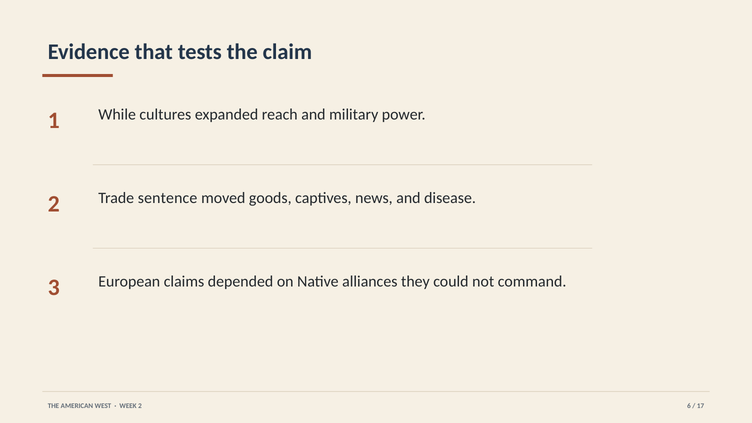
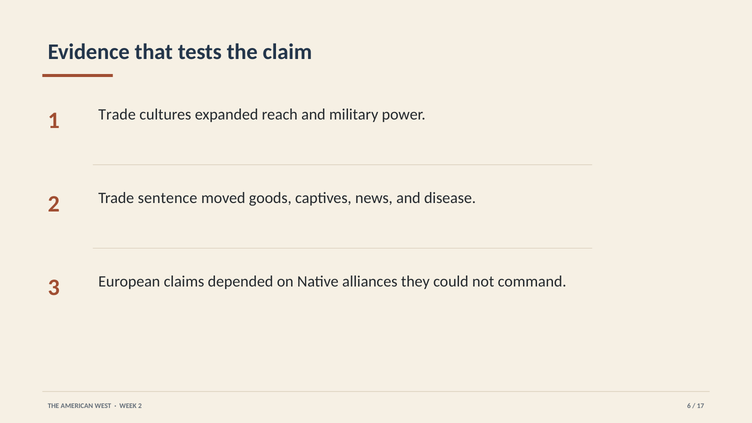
1 While: While -> Trade (117, 114)
